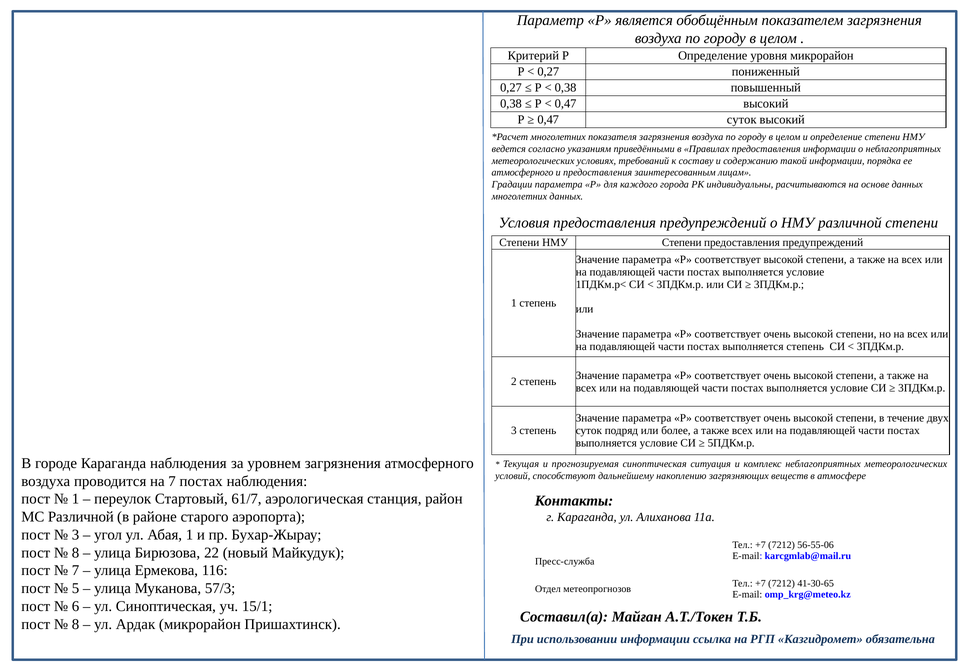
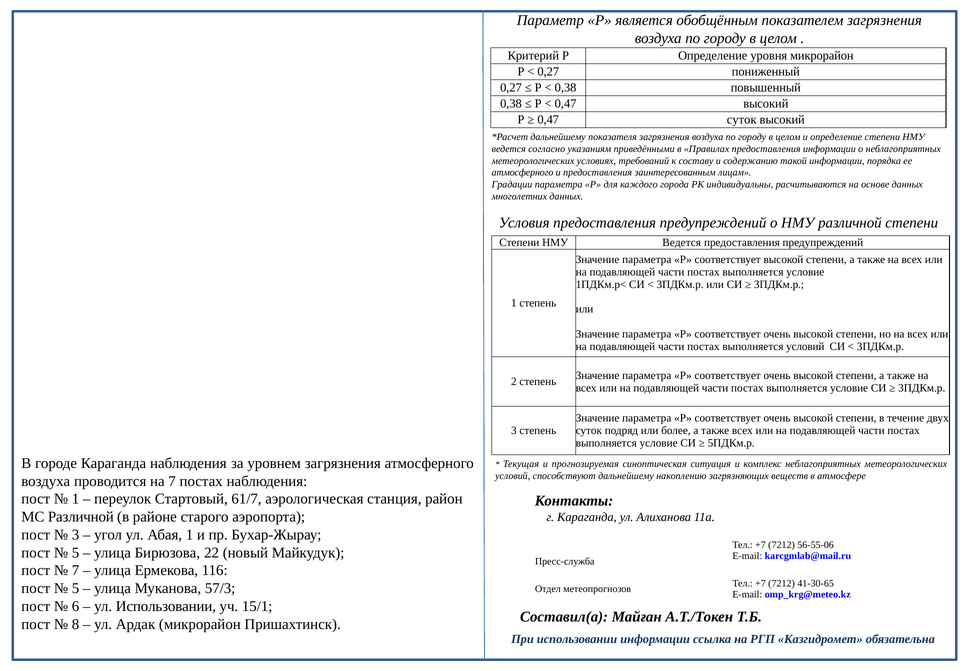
многолетних: многолетних -> дальнейшему (558, 137)
Степени: Степени -> Ведется (682, 242)
выполняется степень: степень -> условий (805, 346)
8: 8 -> 5 (76, 553)
ул Синоптическая: Синоптическая -> Использовании (166, 606)
